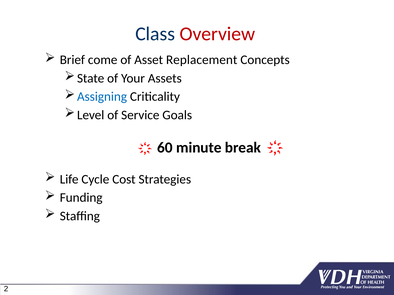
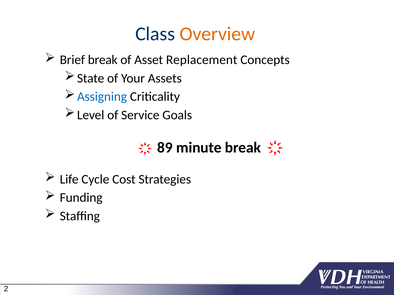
Overview colour: red -> orange (217, 34)
Brief come: come -> break (103, 60)
60: 60 -> 89 (165, 148)
